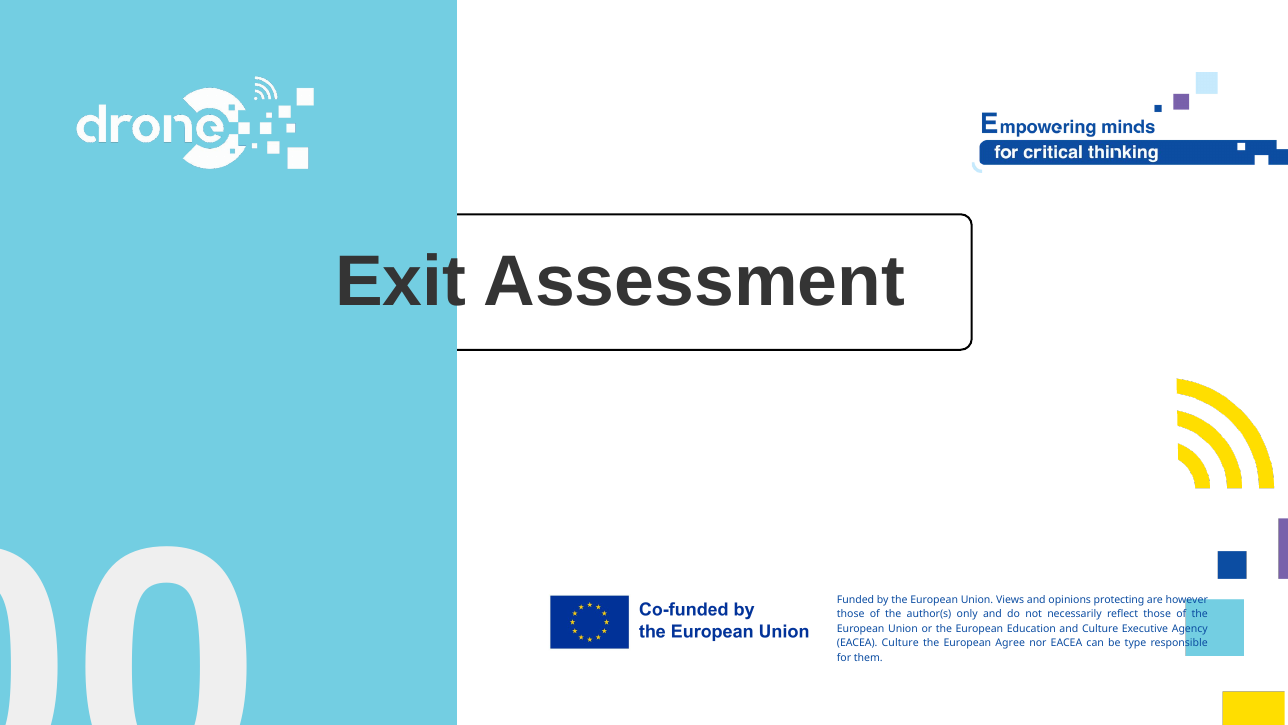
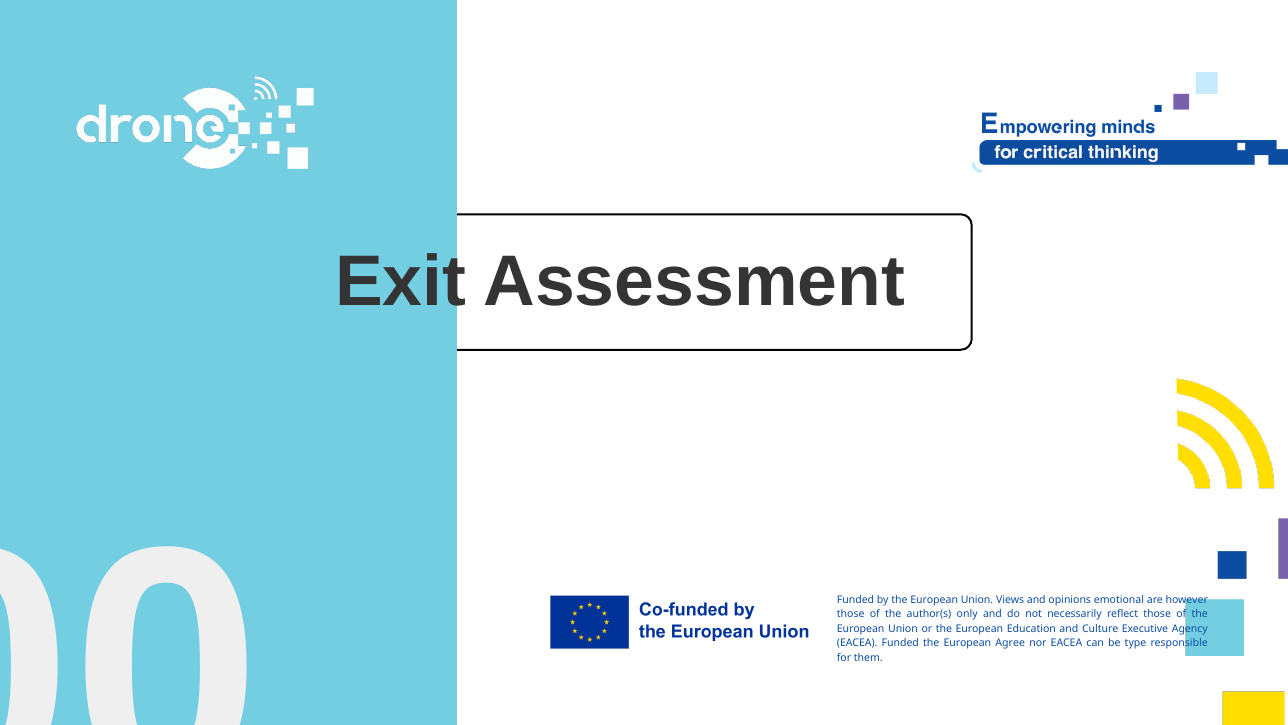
protecting: protecting -> emotional (1119, 599)
EACEA Culture: Culture -> Funded (900, 643)
